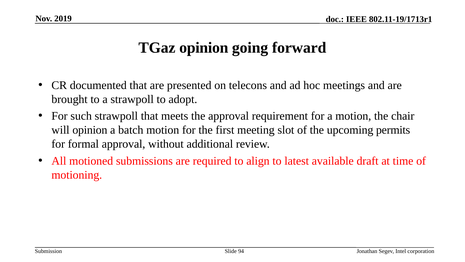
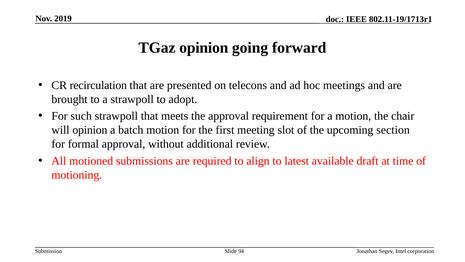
documented: documented -> recirculation (98, 85)
permits: permits -> section (393, 130)
